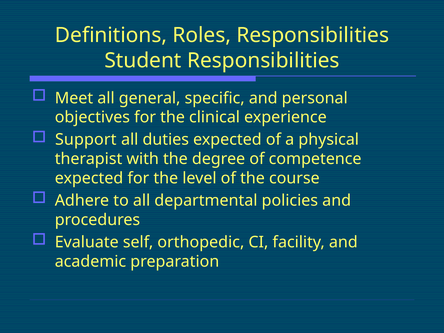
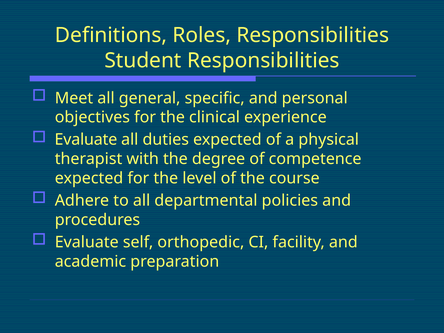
Support: Support -> Evaluate (86, 140)
